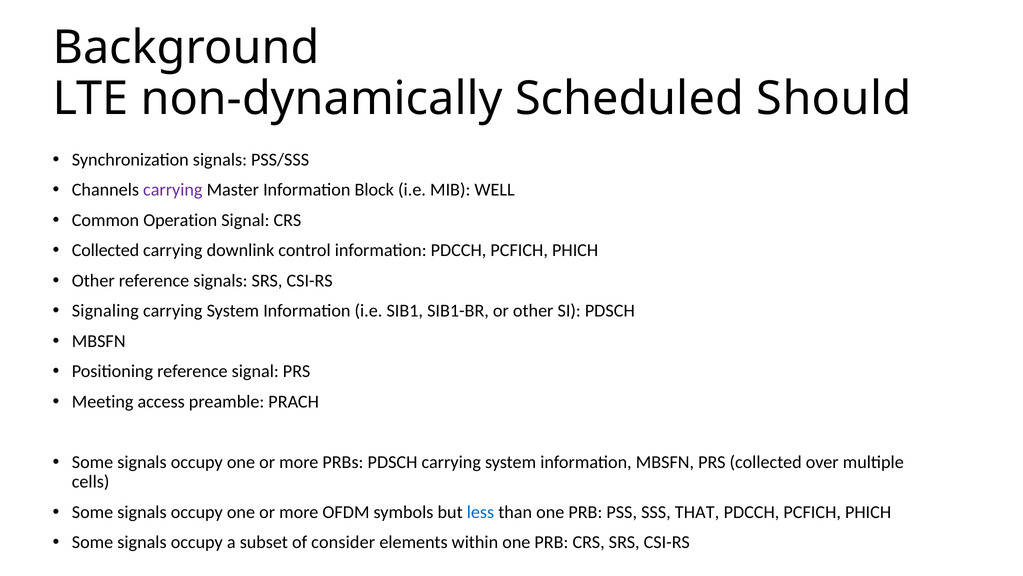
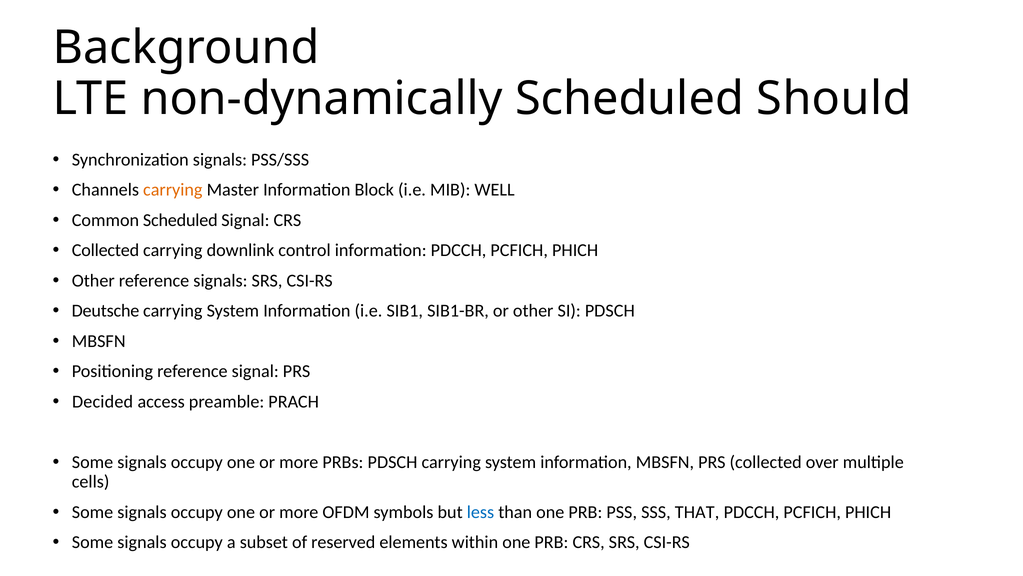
carrying colour: purple -> orange (173, 190)
Common Operation: Operation -> Scheduled (180, 220)
Signaling: Signaling -> Deutsche (105, 311)
Meeting: Meeting -> Decided (103, 401)
consider: consider -> reserved (343, 542)
